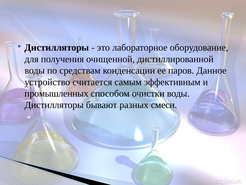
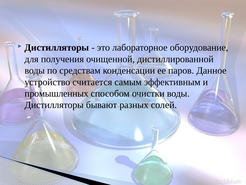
смеси: смеси -> солей (164, 105)
